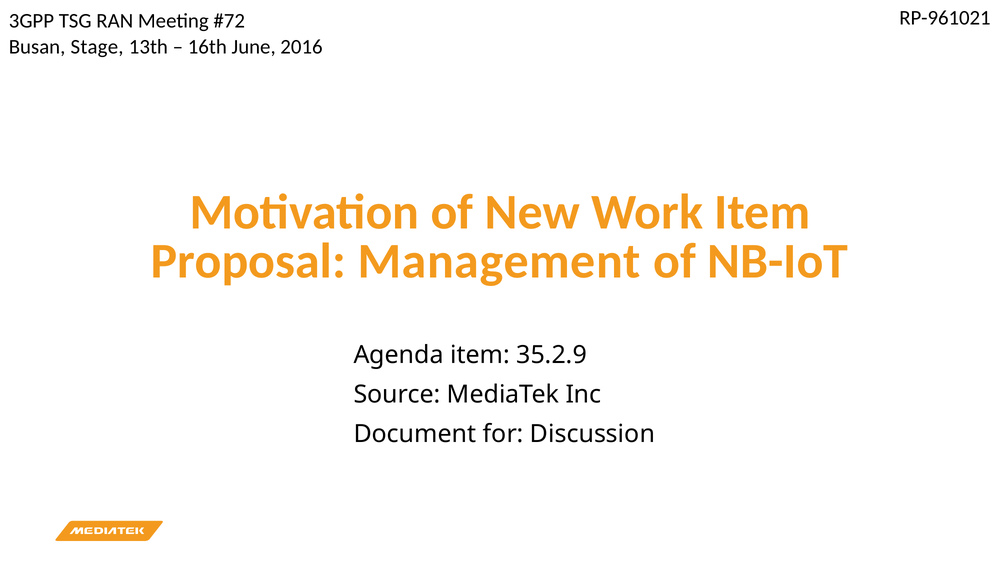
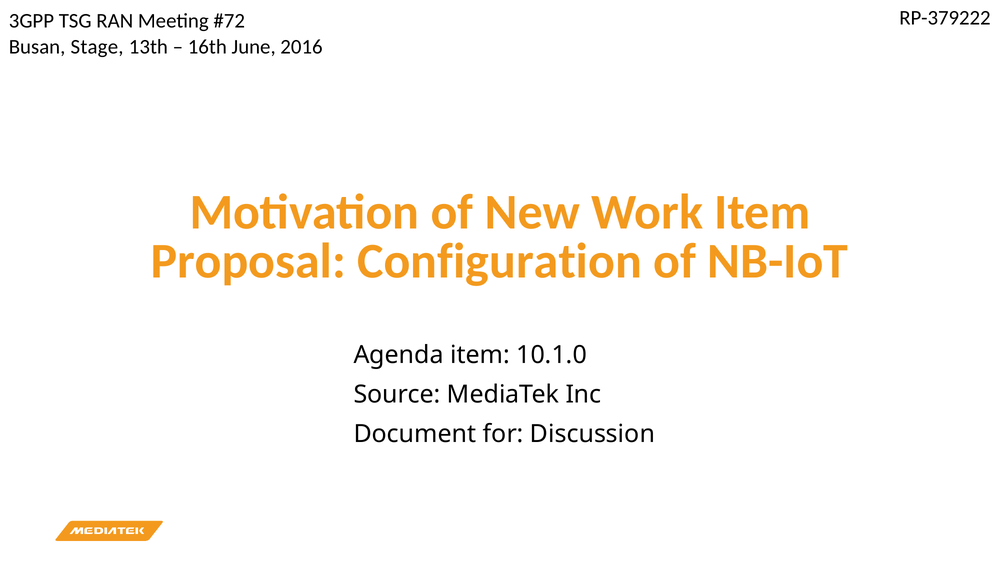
RP-961021: RP-961021 -> RP-379222 (945, 18)
Management: Management -> Configuration (499, 262)
35.2.9: 35.2.9 -> 10.1.0 (552, 355)
